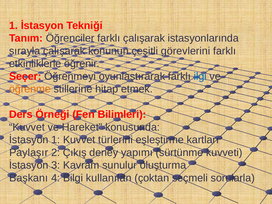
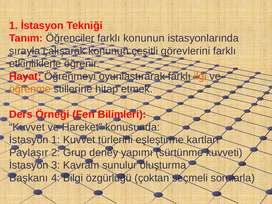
farklı çalışarak: çalışarak -> konunun (144, 38)
Seçer: Seçer -> Hayat (25, 76)
ilgi colour: blue -> orange (200, 76)
Çıkış: Çıkış -> Grup (75, 153)
kullanılan: kullanılan -> özgürlüğü (109, 178)
